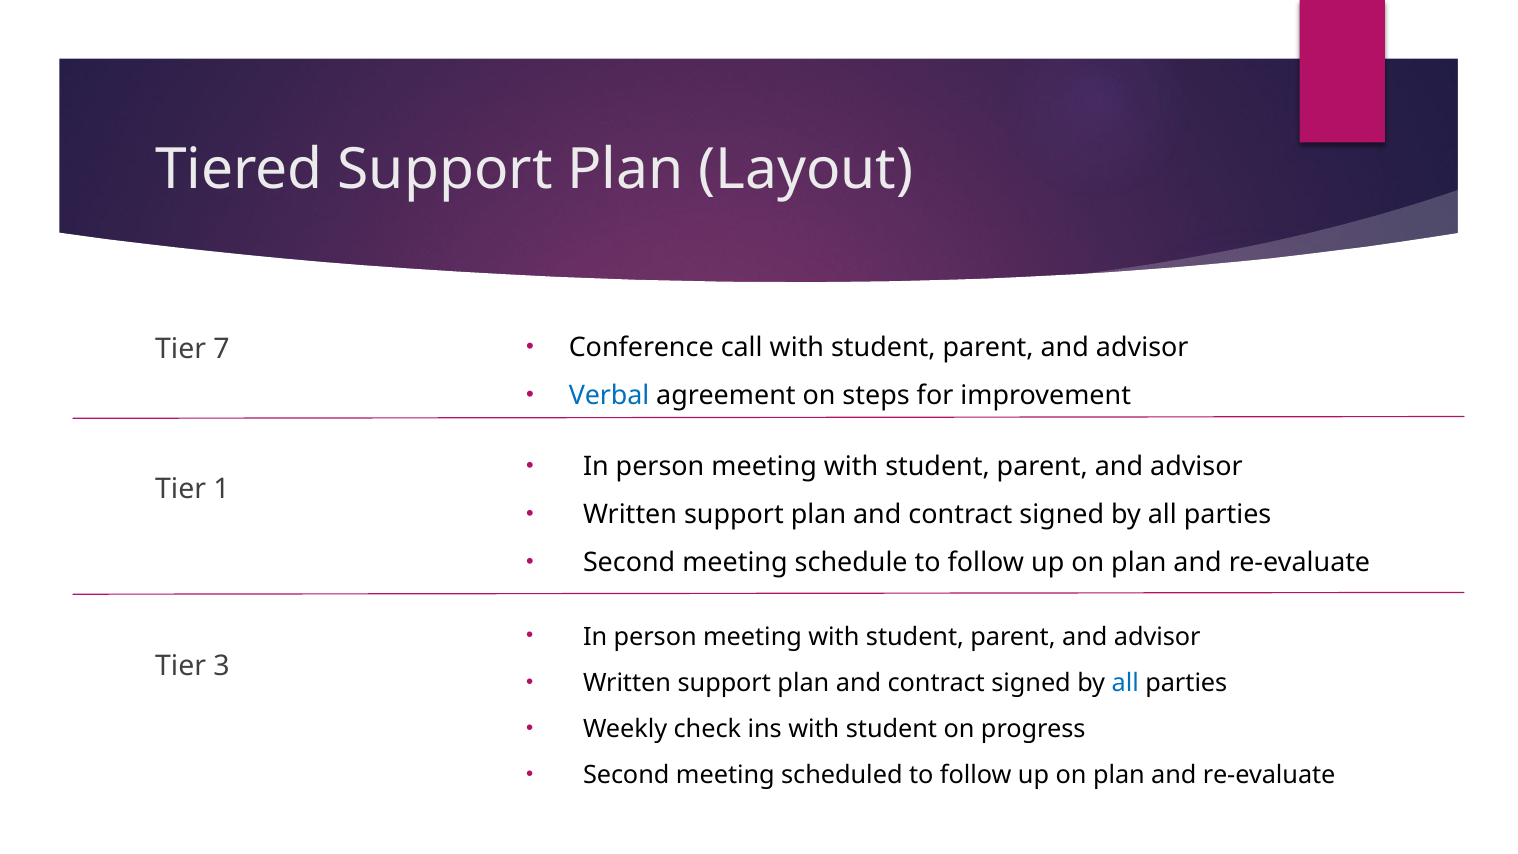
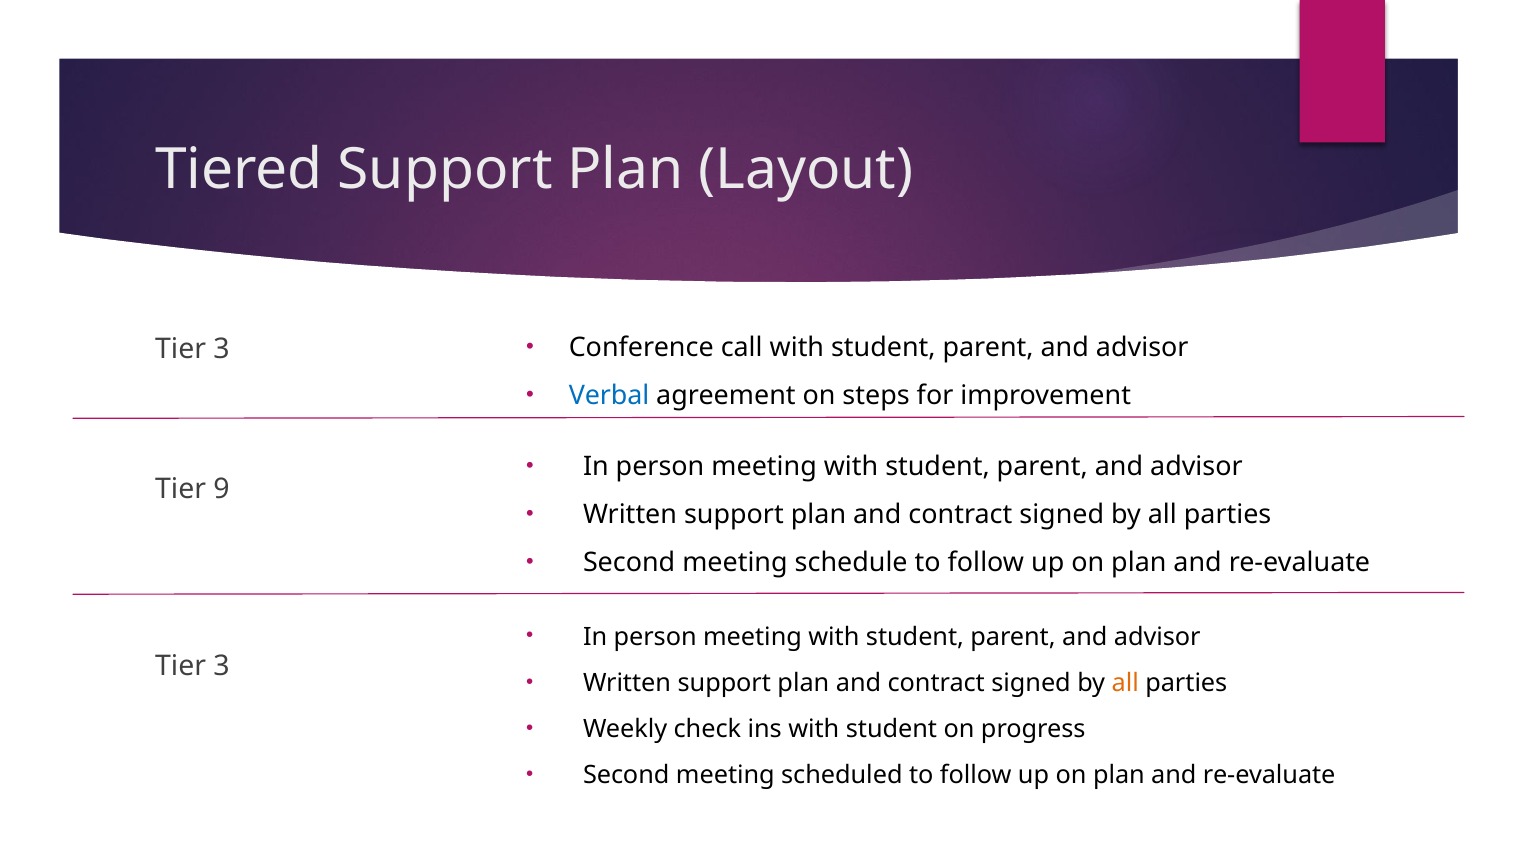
7: 7 -> 3 (222, 349)
1: 1 -> 9 (222, 489)
all colour: blue -> orange (1125, 683)
